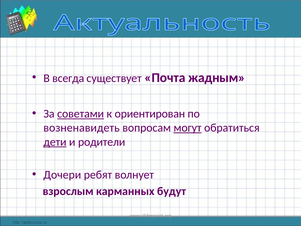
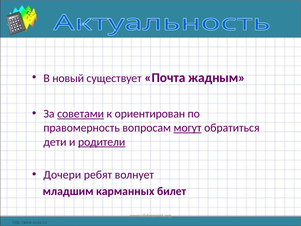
всегда: всегда -> новый (68, 78)
возненавидеть: возненавидеть -> правомерность (82, 128)
дети underline: present -> none (55, 142)
родители underline: none -> present (102, 142)
взрослым: взрослым -> младшим (68, 191)
будут: будут -> билет (172, 191)
